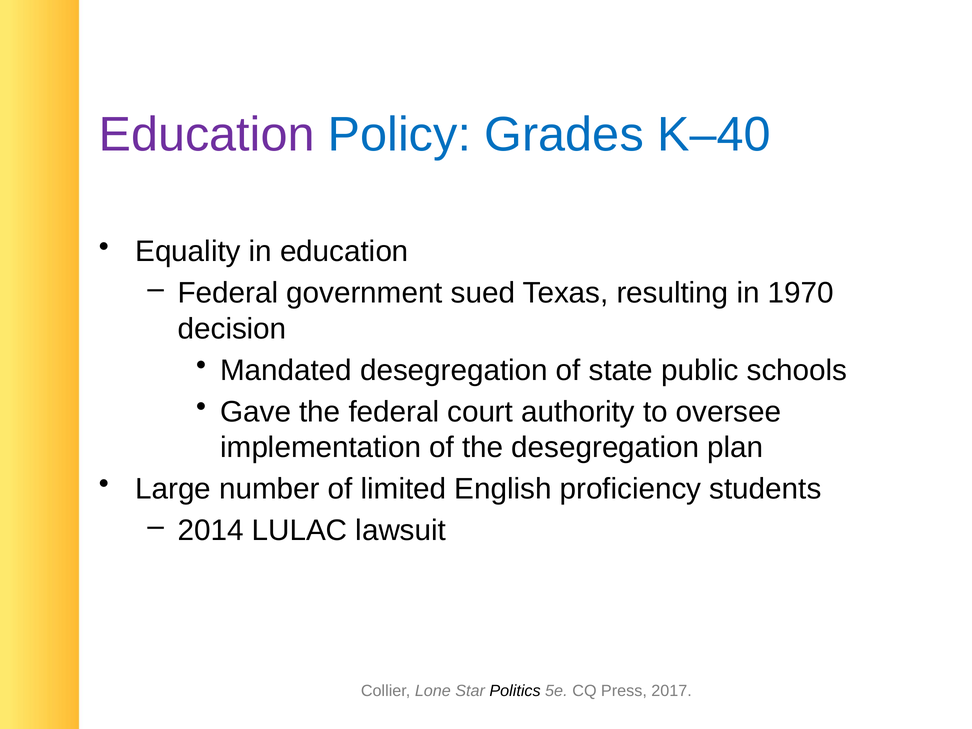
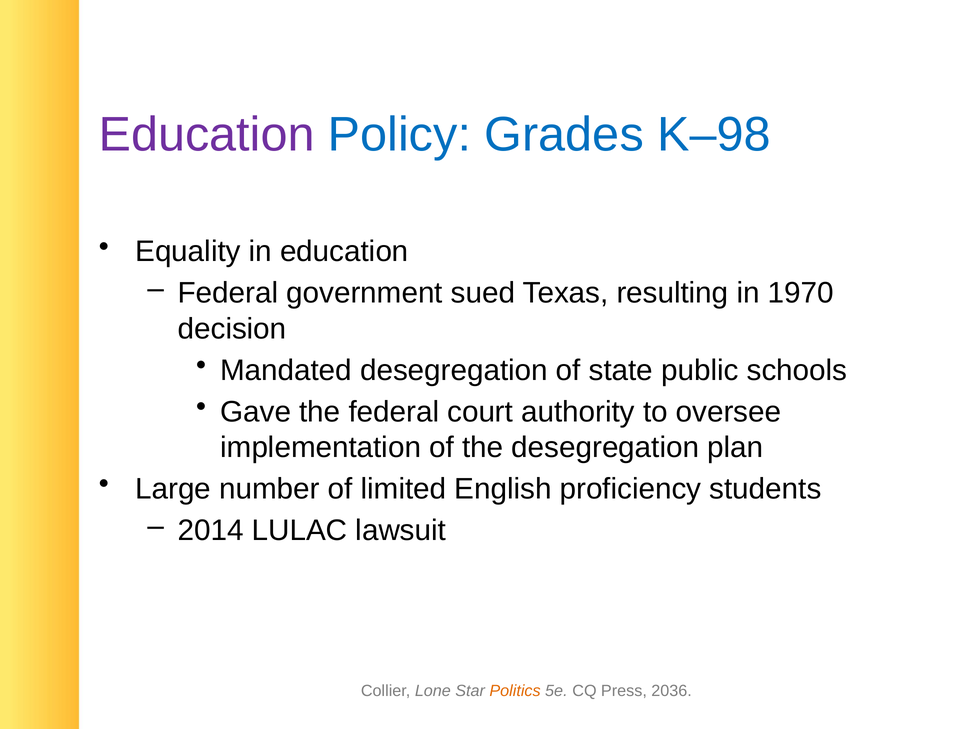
K–40: K–40 -> K–98 (714, 135)
Politics colour: black -> orange (515, 691)
2017: 2017 -> 2036 (672, 691)
